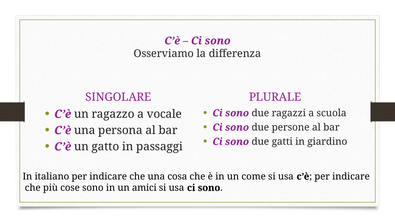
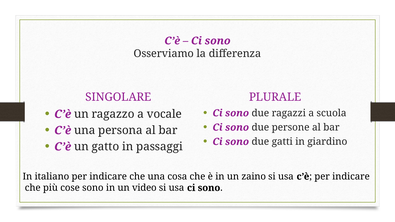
come: come -> zaino (254, 177)
amici: amici -> video (144, 188)
